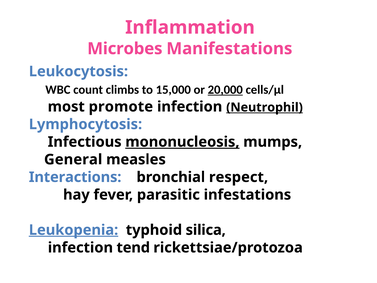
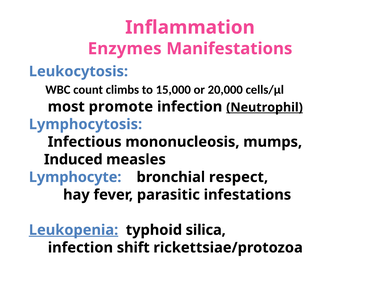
Microbes: Microbes -> Enzymes (125, 49)
20,000 underline: present -> none (225, 90)
mononucleosis underline: present -> none (182, 142)
General: General -> Induced (73, 159)
Interactions: Interactions -> Lymphocyte (75, 177)
tend: tend -> shift (133, 247)
